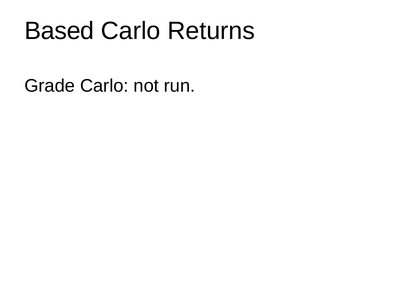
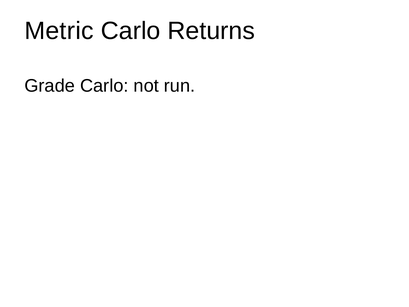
Based: Based -> Metric (59, 31)
